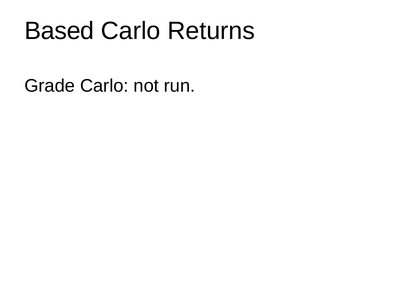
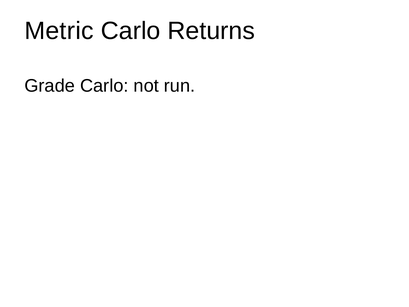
Based: Based -> Metric (59, 31)
